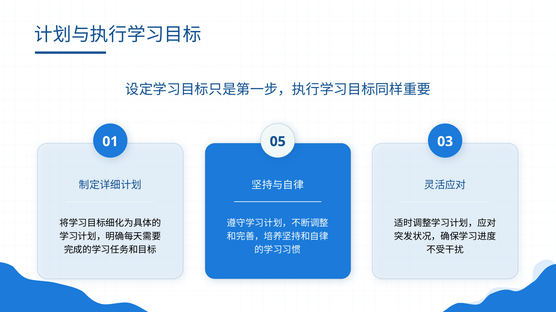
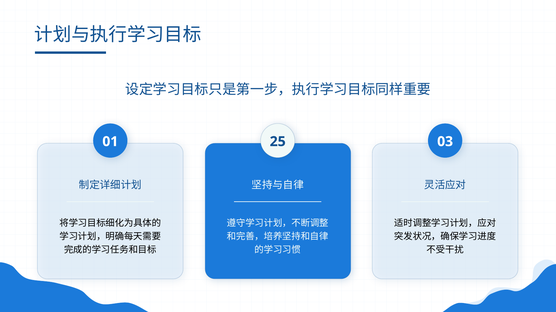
05: 05 -> 25 (278, 142)
